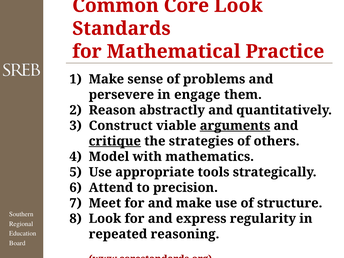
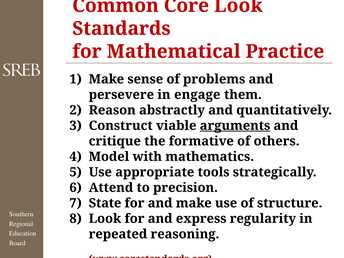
critique underline: present -> none (115, 141)
strategies: strategies -> formative (201, 141)
Meet: Meet -> State (105, 203)
